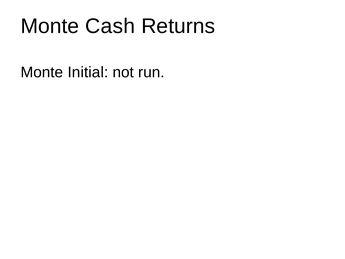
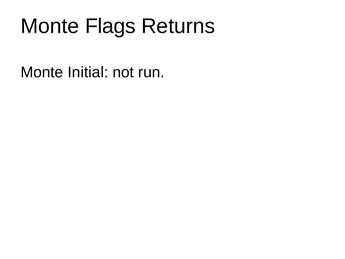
Cash: Cash -> Flags (110, 26)
